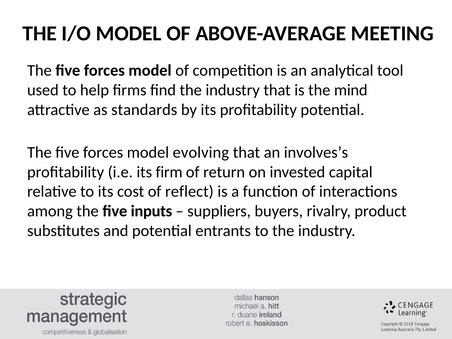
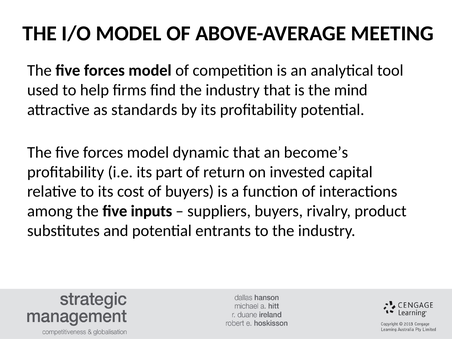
evolving: evolving -> dynamic (201, 152)
involves’s: involves’s -> become’s (316, 152)
firm: firm -> part (169, 172)
of reflect: reflect -> buyers (190, 192)
